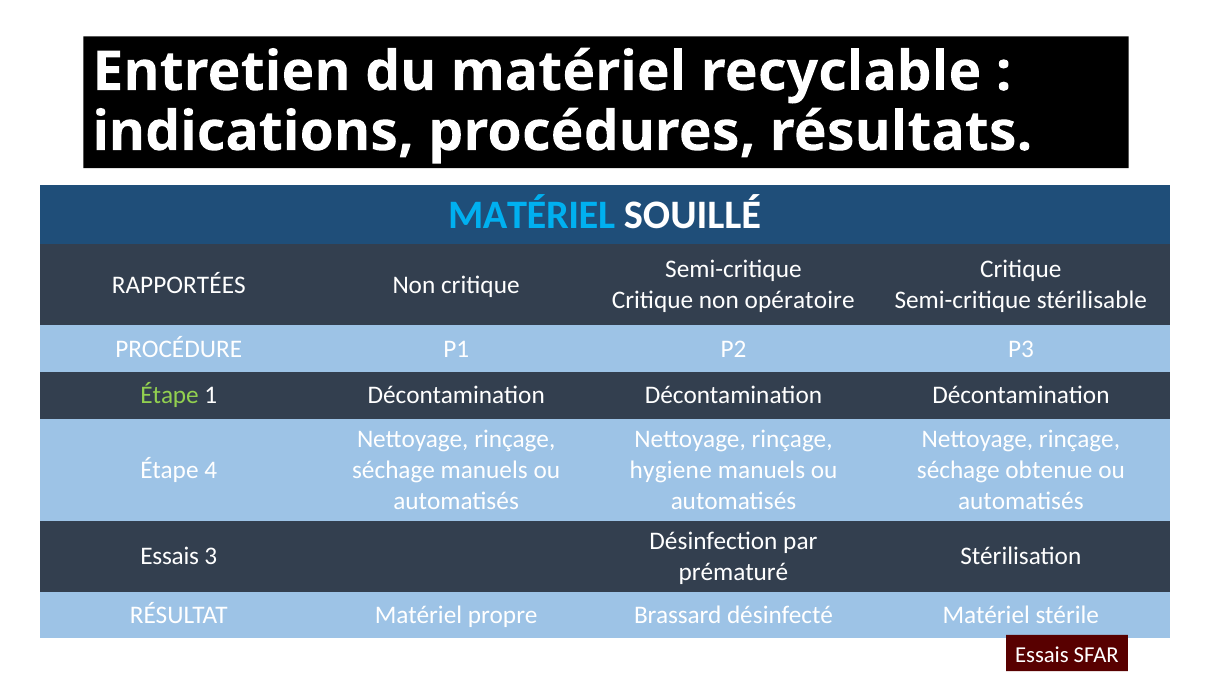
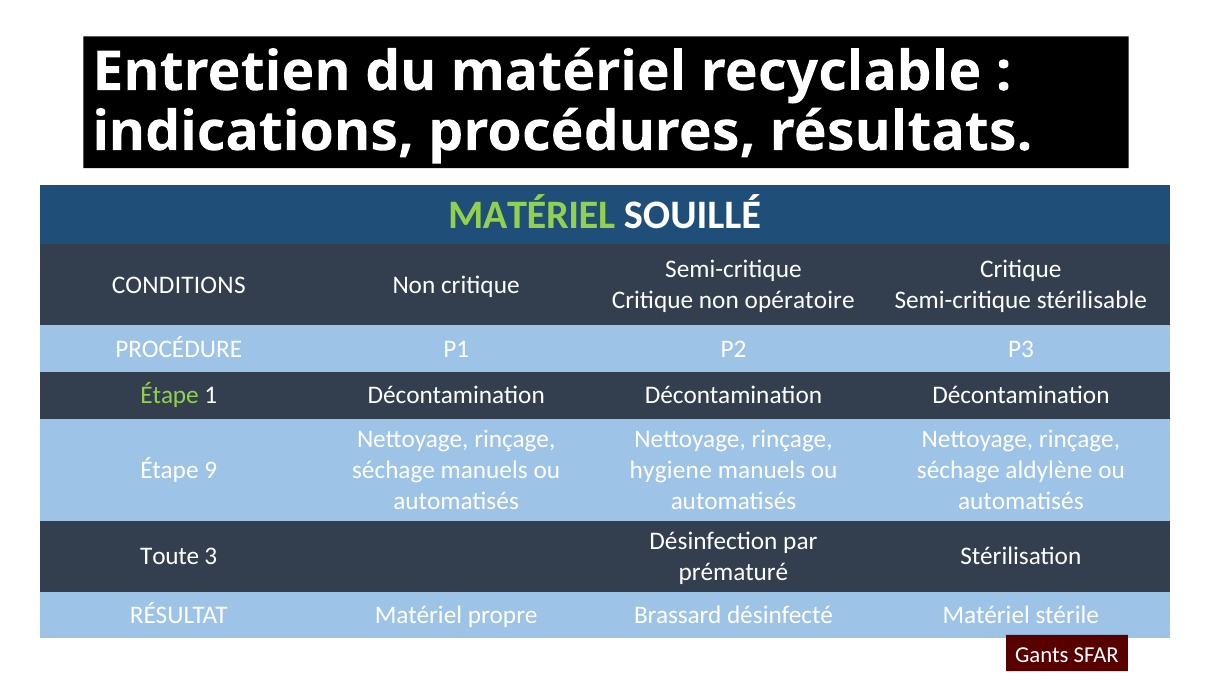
MATÉRIEL colour: light blue -> light green (532, 215)
RAPPORTÉES: RAPPORTÉES -> CONDITIONS (179, 285)
4: 4 -> 9 (211, 470)
obtenue: obtenue -> aldylène (1049, 470)
Essais: Essais -> Toute (170, 556)
Essais: Essais -> Gants (1042, 654)
